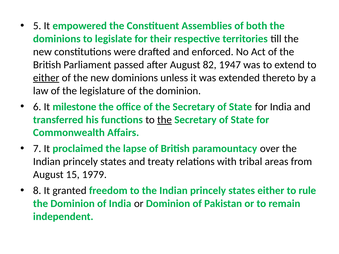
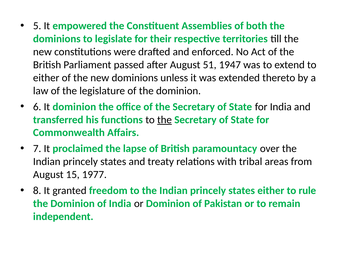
82: 82 -> 51 (210, 65)
either underline: present -> none (46, 78)
It milestone: milestone -> dominion (74, 107)
1979: 1979 -> 1977 (94, 175)
